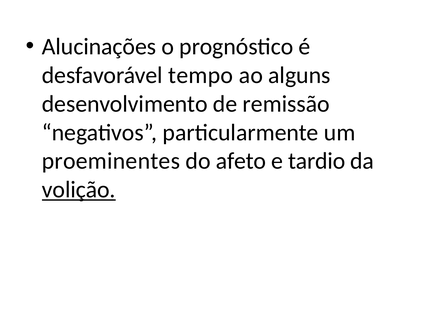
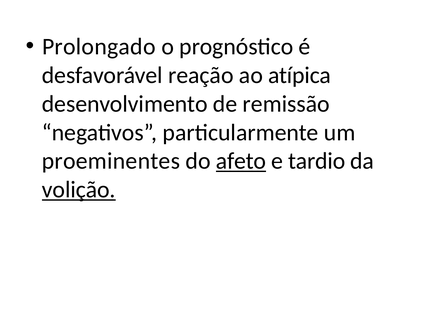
Alucinações: Alucinações -> Prolongado (99, 47)
tempo: tempo -> reação (201, 75)
alguns: alguns -> atípica (299, 75)
afeto underline: none -> present (241, 161)
